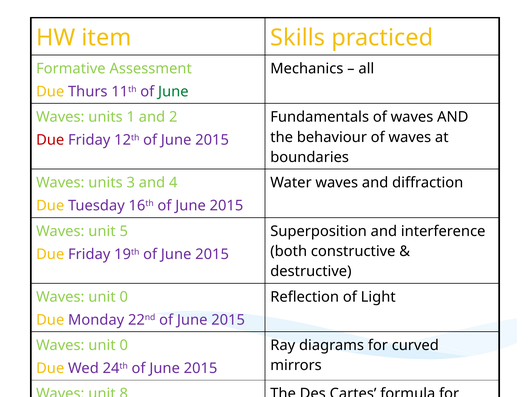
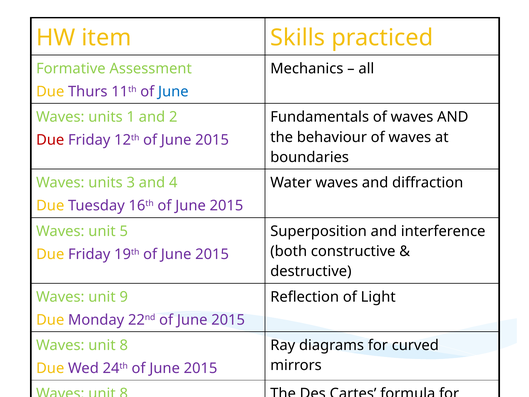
June colour: green -> blue (173, 92)
0: 0 -> 9 (124, 297)
0: 0 -> 8 (124, 345)
